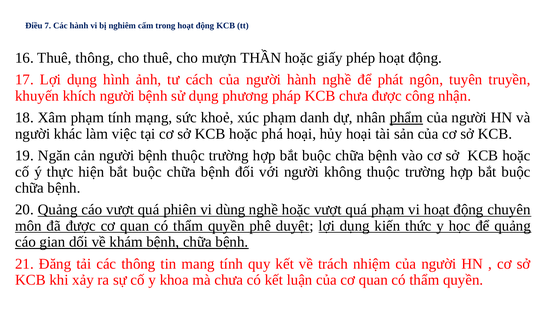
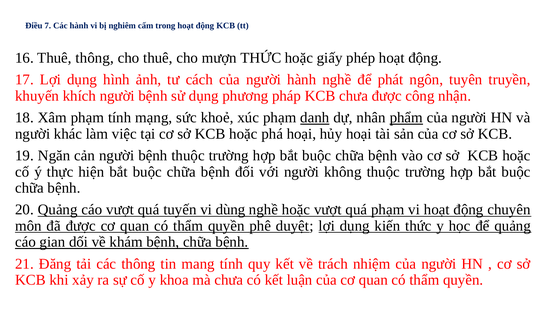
mượn THẦN: THẦN -> THỨC (261, 58)
danh underline: none -> present (315, 118)
phiên: phiên -> tuyến (180, 210)
